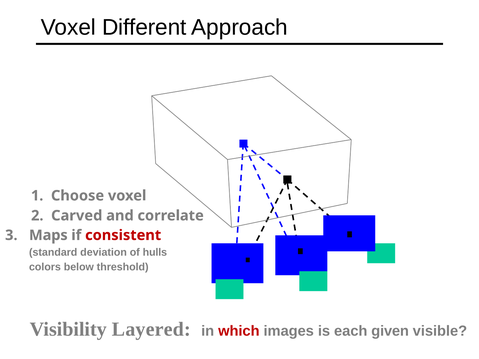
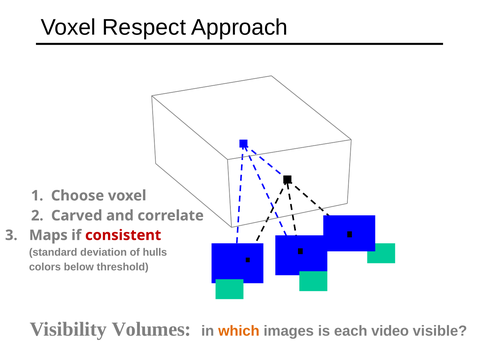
Different: Different -> Respect (144, 28)
Layered: Layered -> Volumes (151, 330)
which colour: red -> orange (239, 331)
given: given -> video (390, 331)
